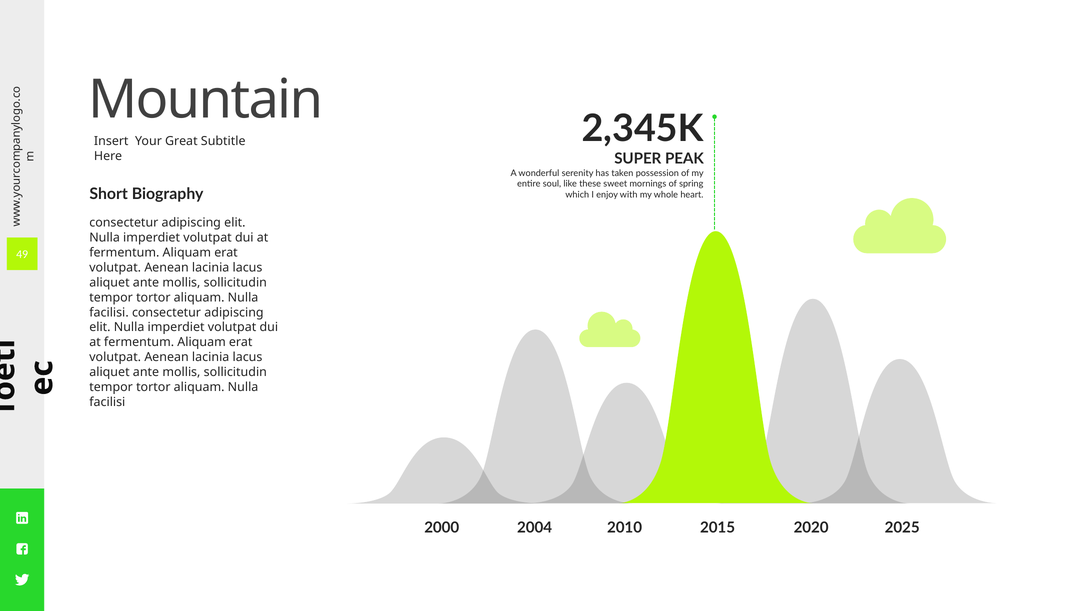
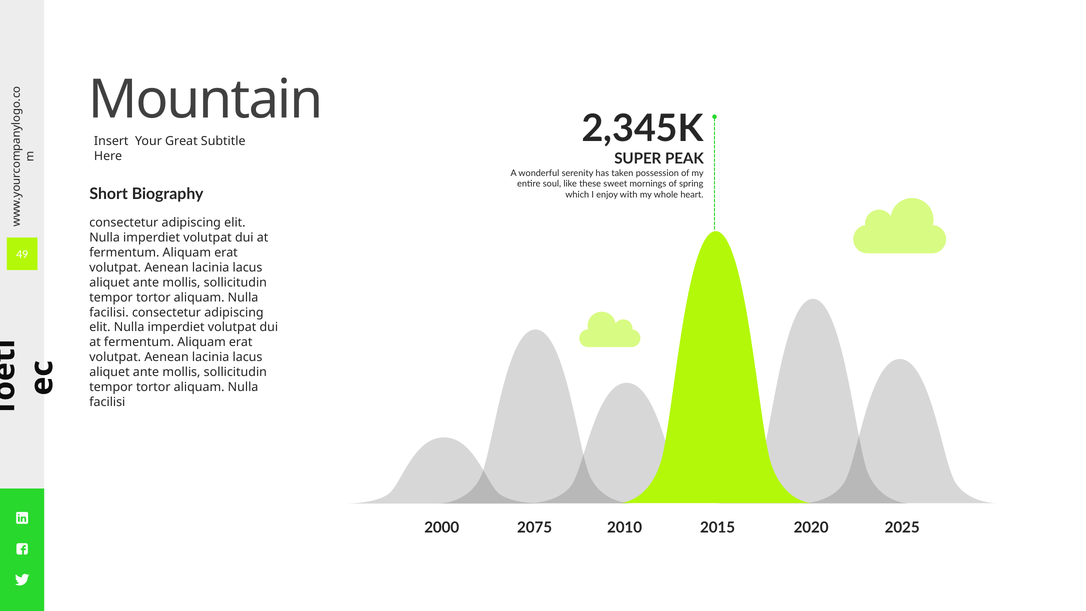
2004: 2004 -> 2075 (535, 528)
